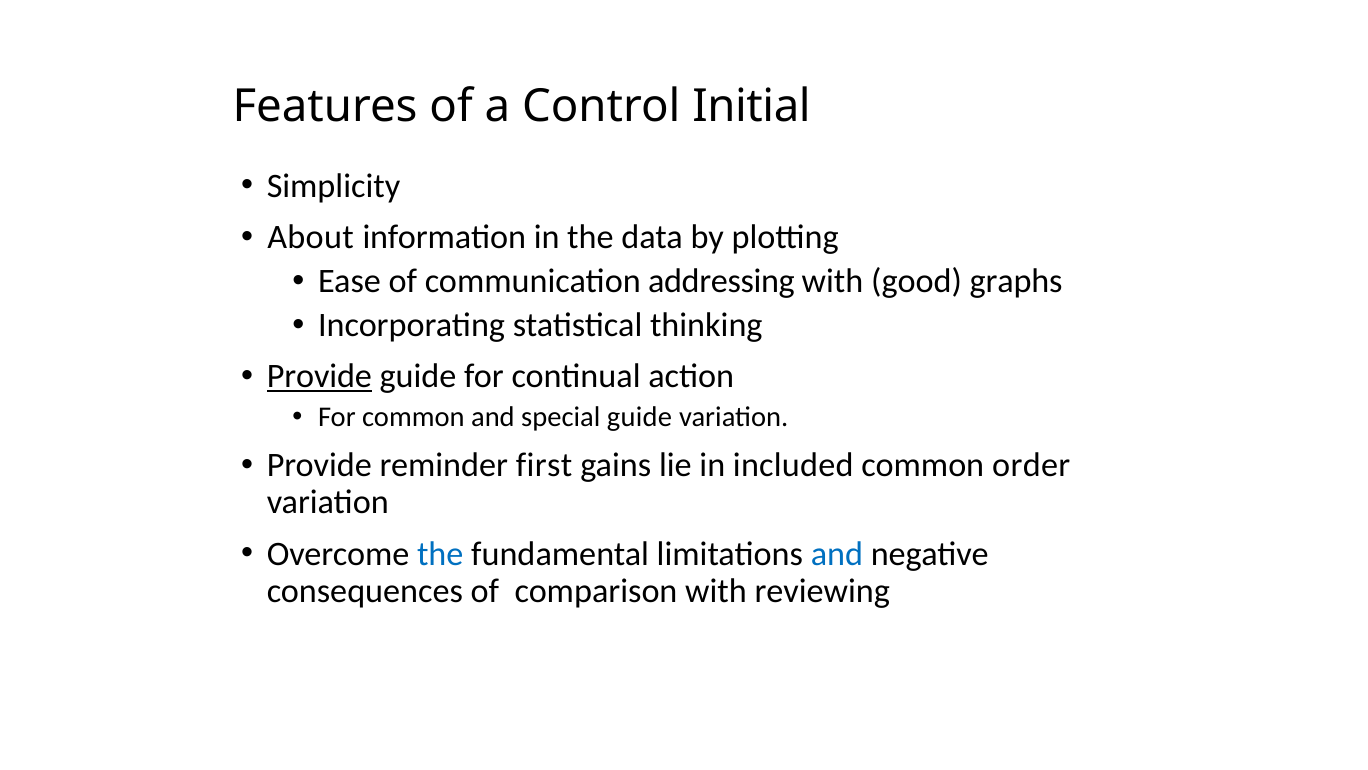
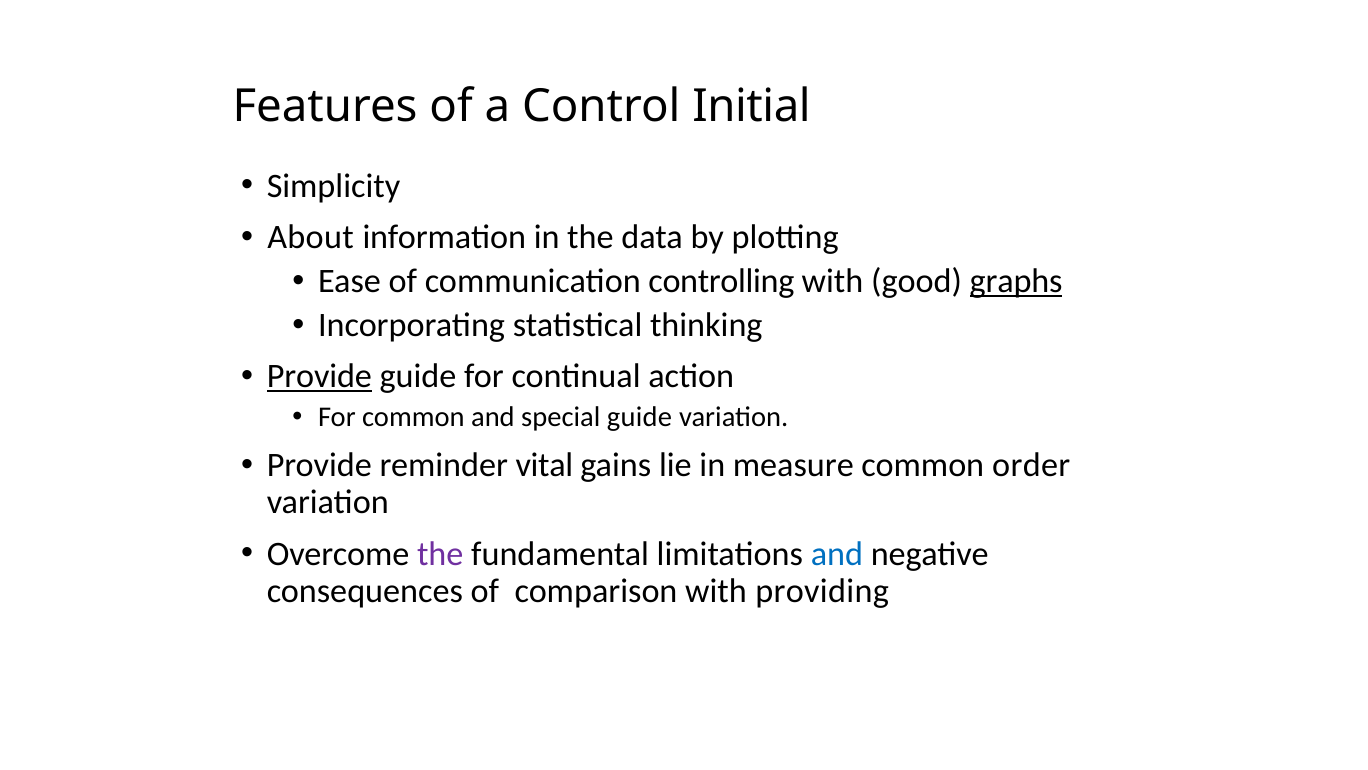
addressing: addressing -> controlling (721, 281)
graphs underline: none -> present (1016, 281)
first: first -> vital (544, 465)
included: included -> measure (793, 465)
the colour: blue -> purple (440, 553)
reviewing: reviewing -> providing (822, 590)
